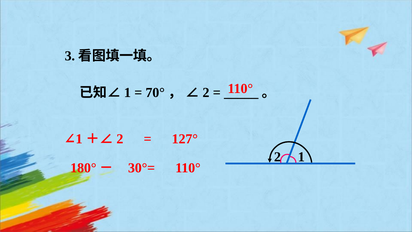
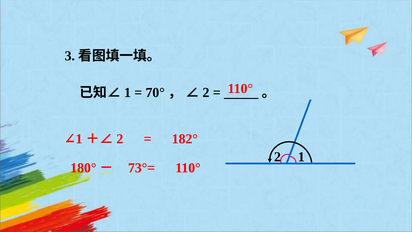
127°: 127° -> 182° (185, 139)
30°=: 30°= -> 73°= (142, 168)
